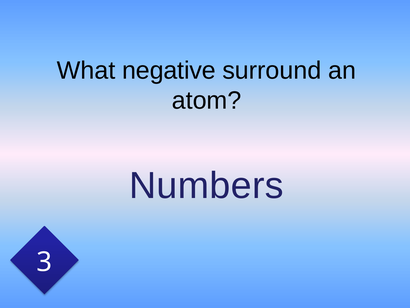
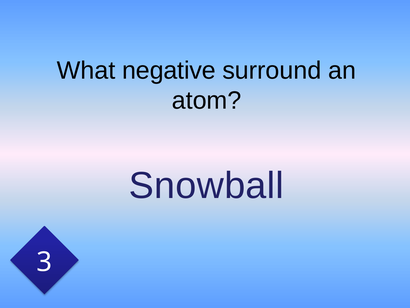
Numbers: Numbers -> Snowball (206, 185)
